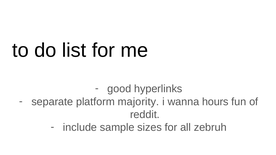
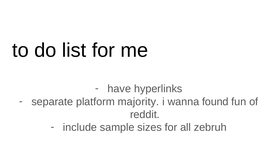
good: good -> have (119, 89)
hours: hours -> found (215, 102)
